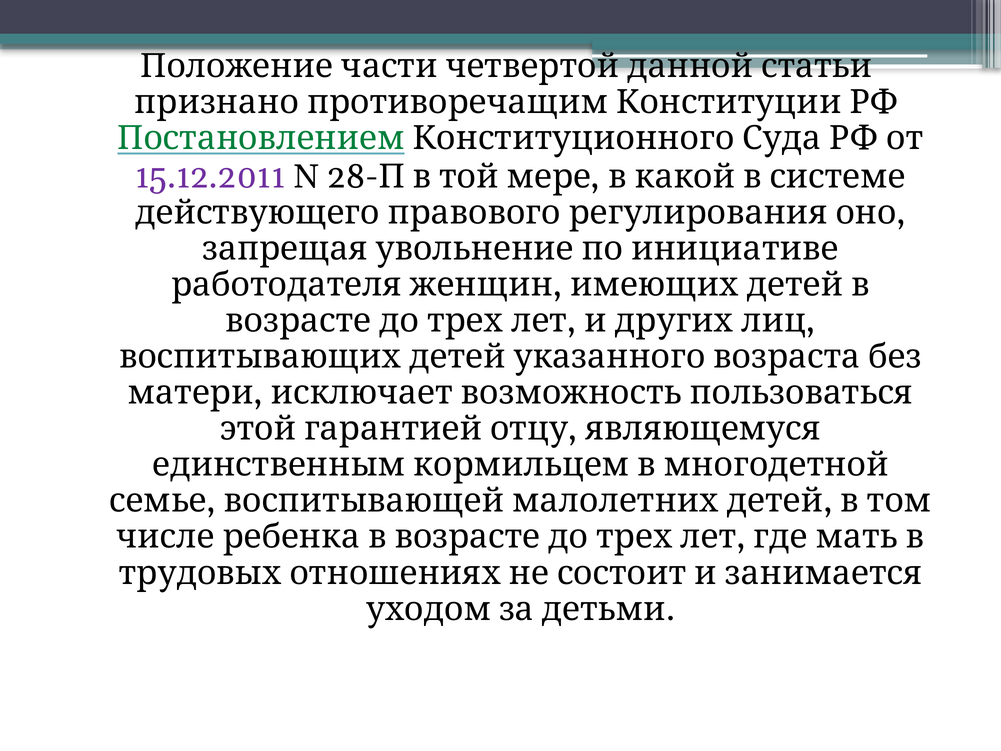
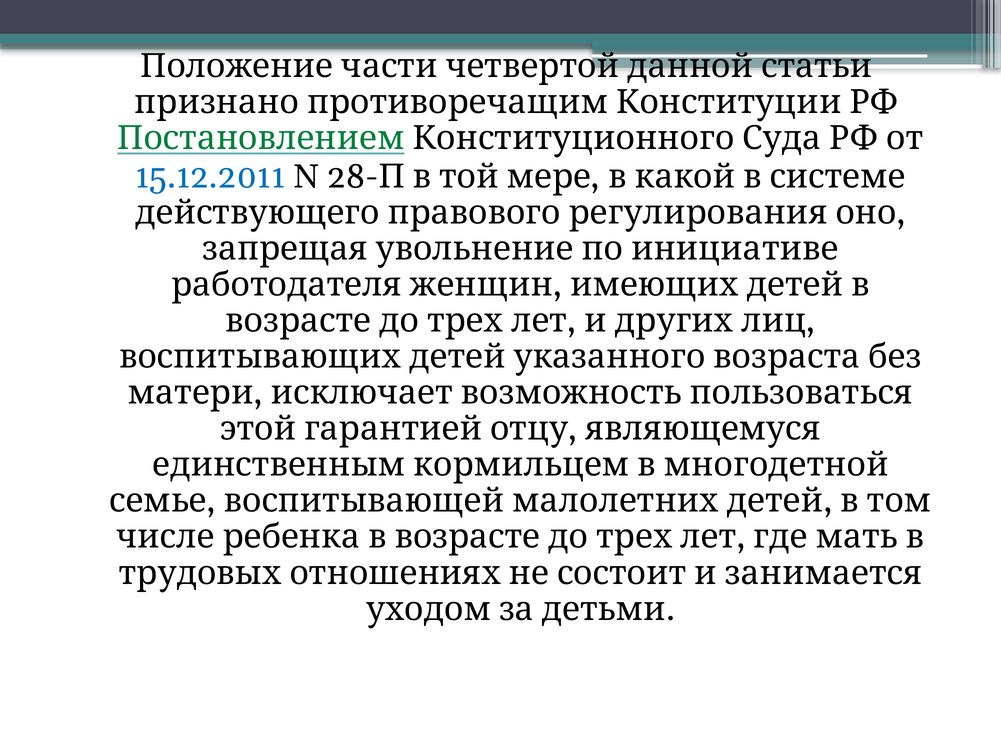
15.12.2011 colour: purple -> blue (210, 177)
